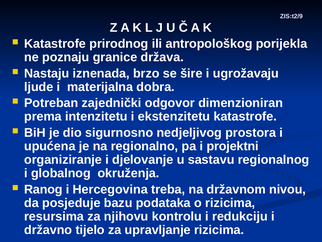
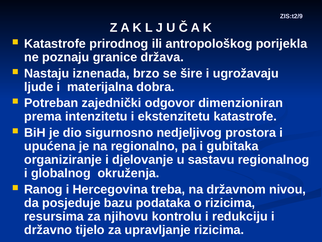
projektni: projektni -> gubitaka (233, 146)
